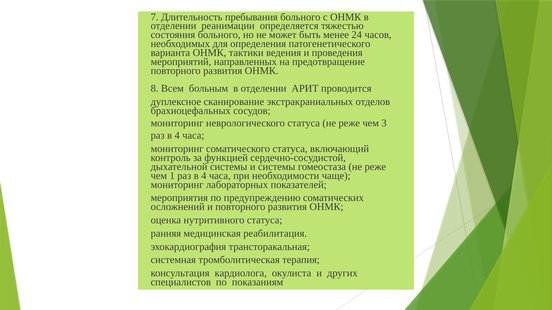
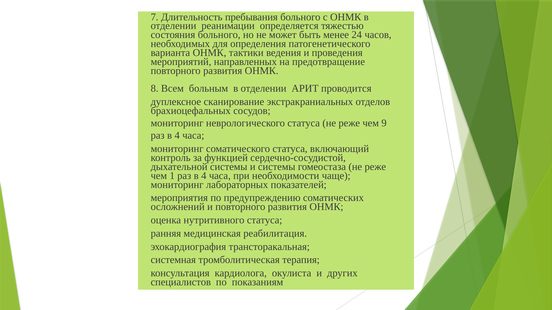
3: 3 -> 9 (384, 123)
